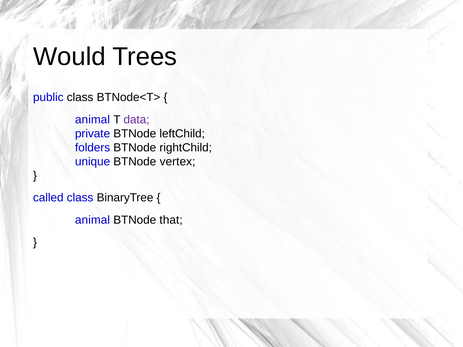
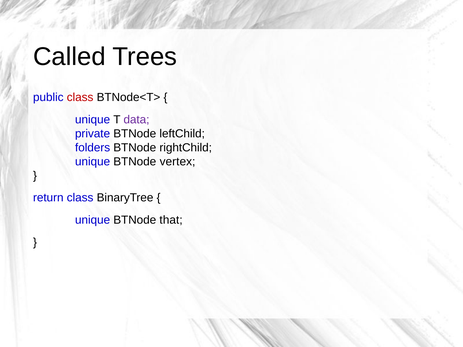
Would: Would -> Called (69, 57)
class colour: black -> red (80, 97)
animal: animal -> unique (93, 120)
called: called -> return (48, 198)
animal: animal -> unique (93, 220)
